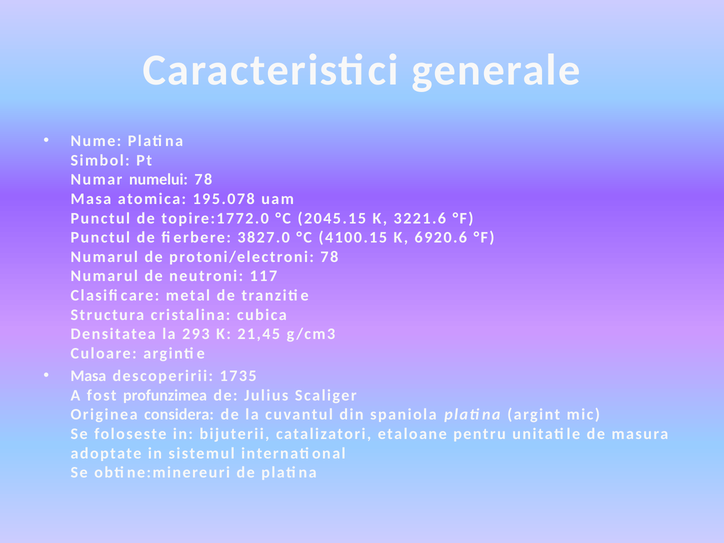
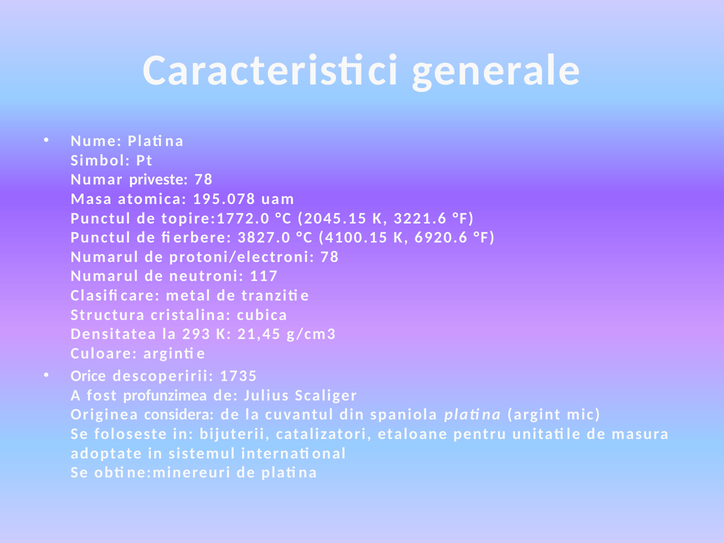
numelui: numelui -> priveste (158, 180)
Masa: Masa -> Orice (88, 376)
